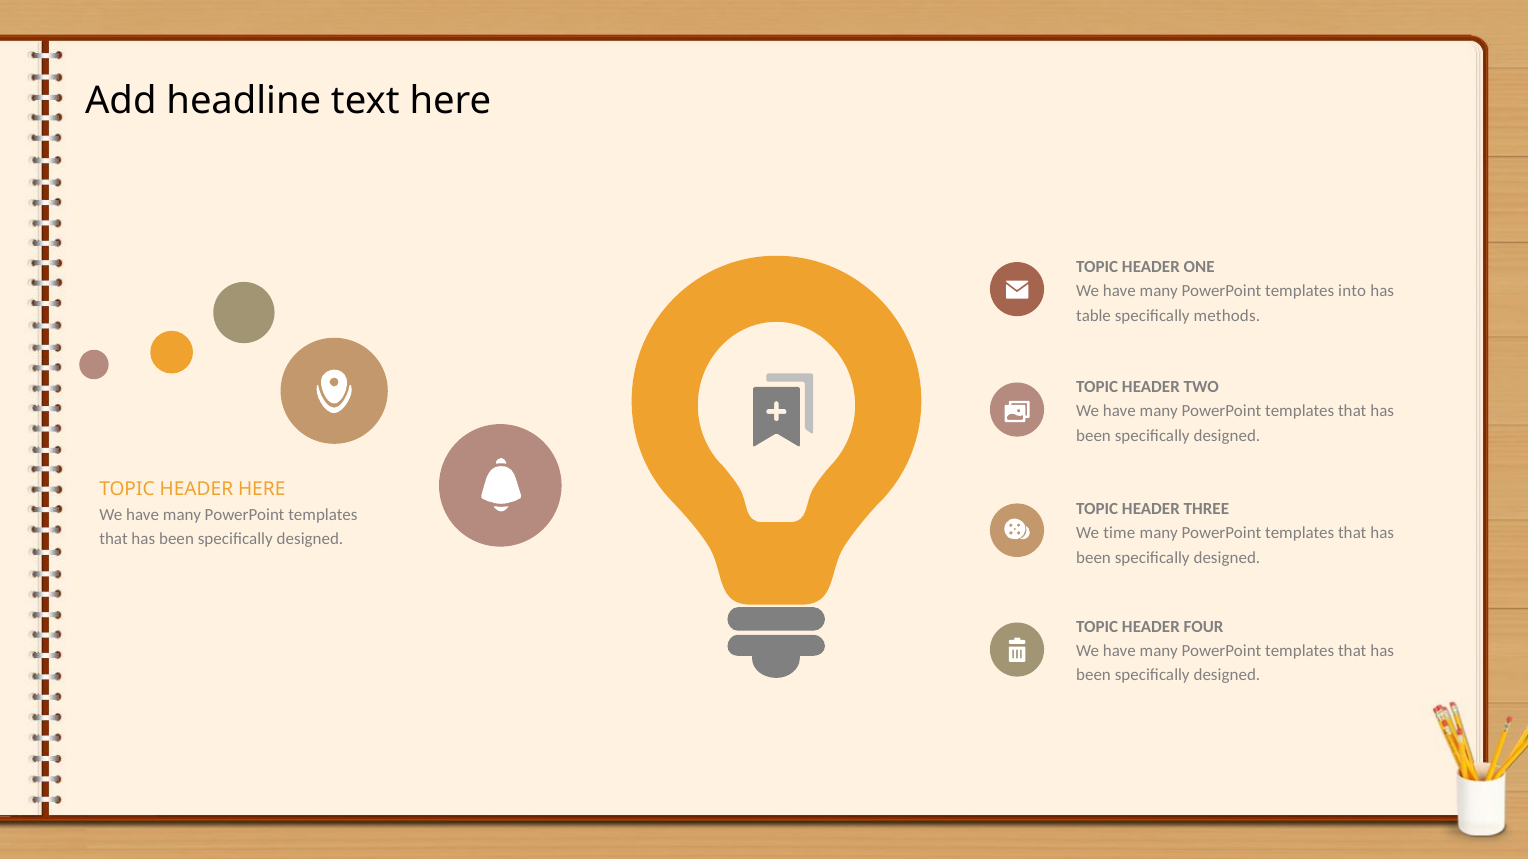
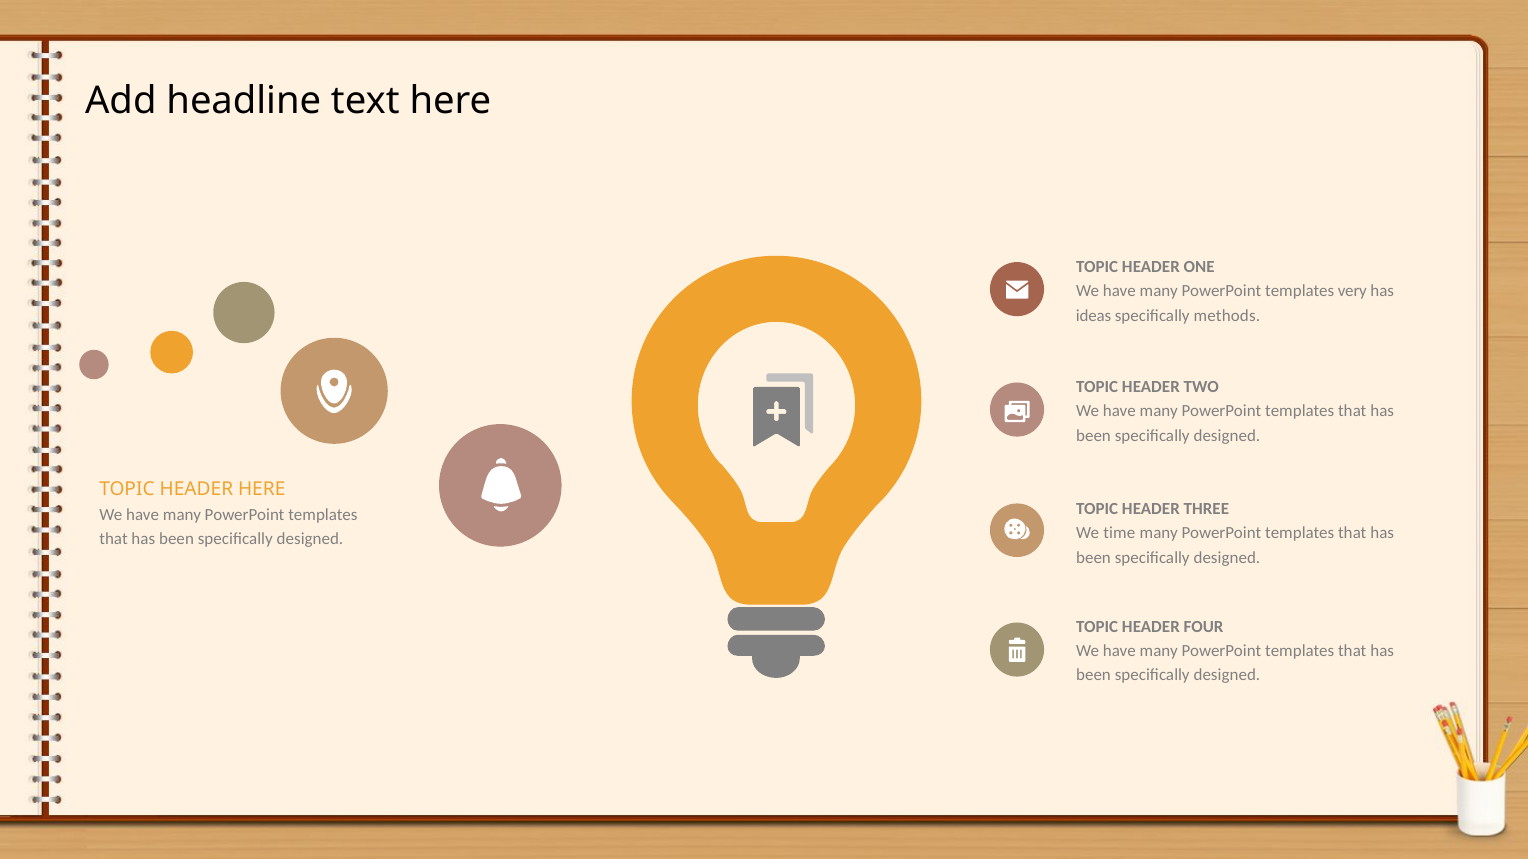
into: into -> very (1352, 291)
table: table -> ideas (1094, 316)
